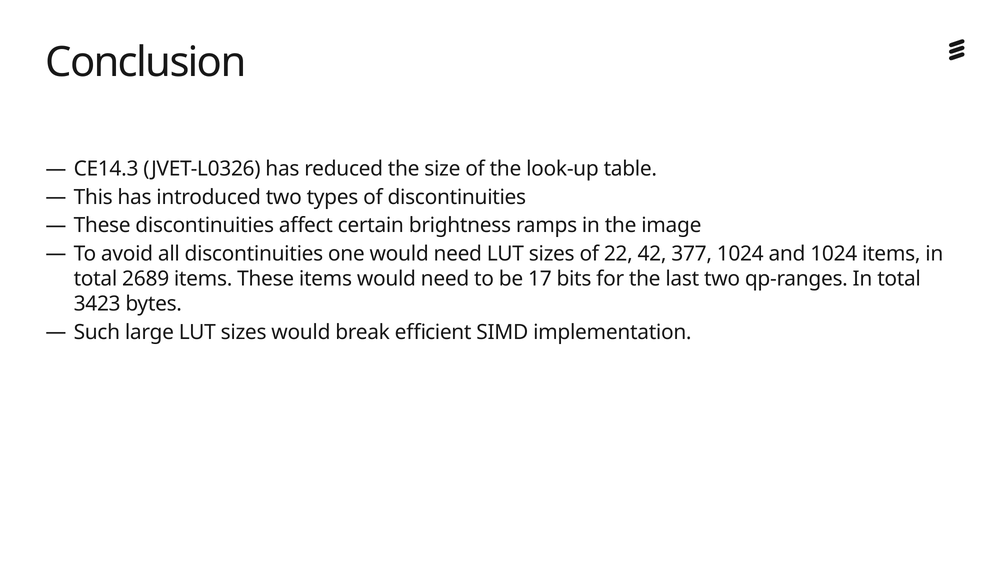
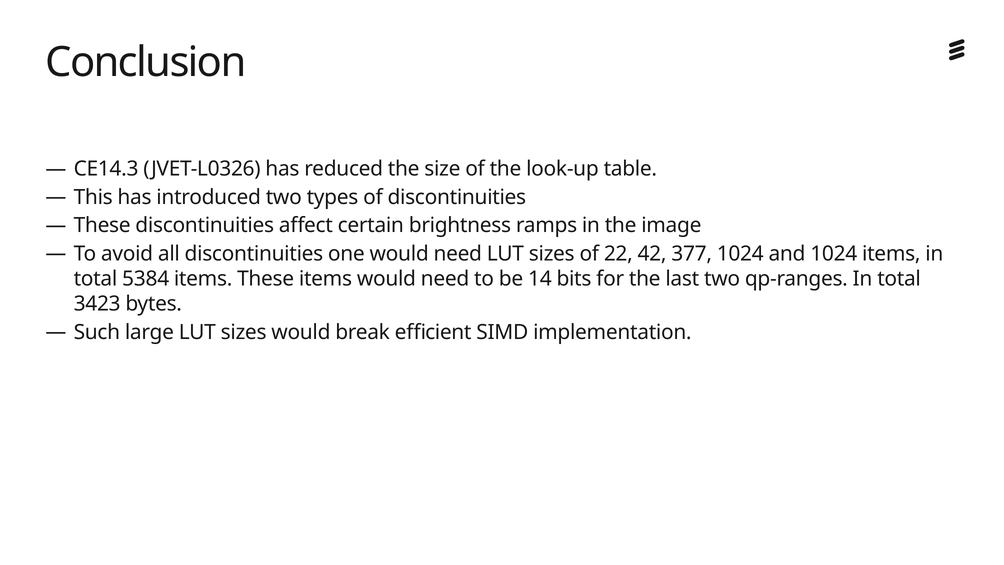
2689: 2689 -> 5384 (146, 279)
17: 17 -> 14 (540, 279)
